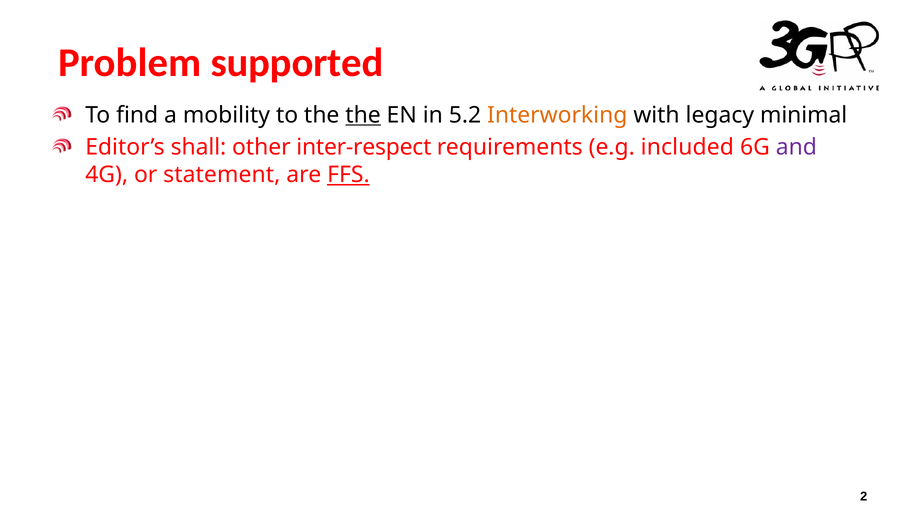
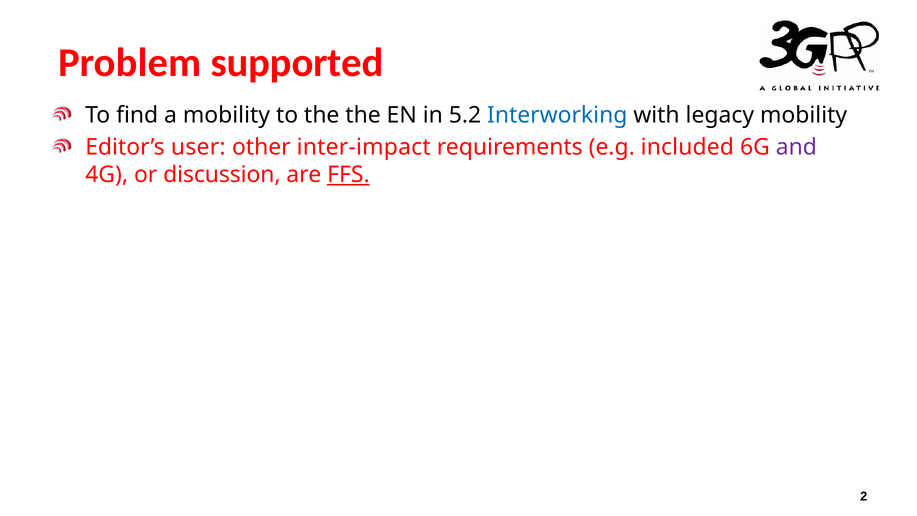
the underline: present -> none (363, 115)
Interworking colour: orange -> blue (557, 115)
legacy minimal: minimal -> mobility (804, 115)
shall: shall -> user (198, 147)
inter-respect: inter-respect -> inter-impact (364, 147)
statement: statement -> discussion (222, 175)
